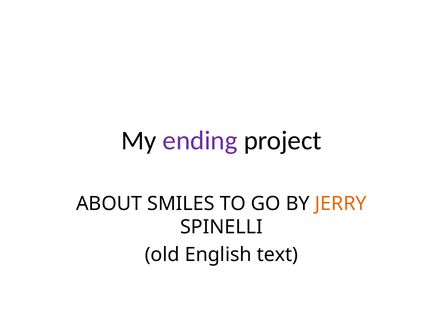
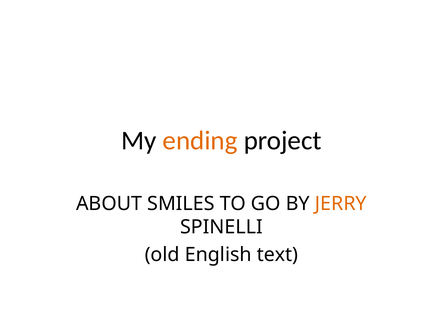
ending colour: purple -> orange (200, 141)
